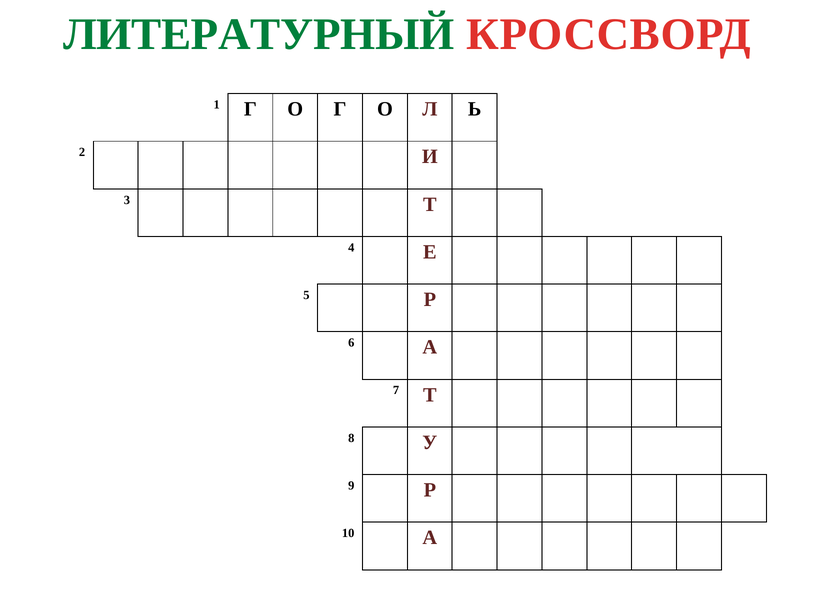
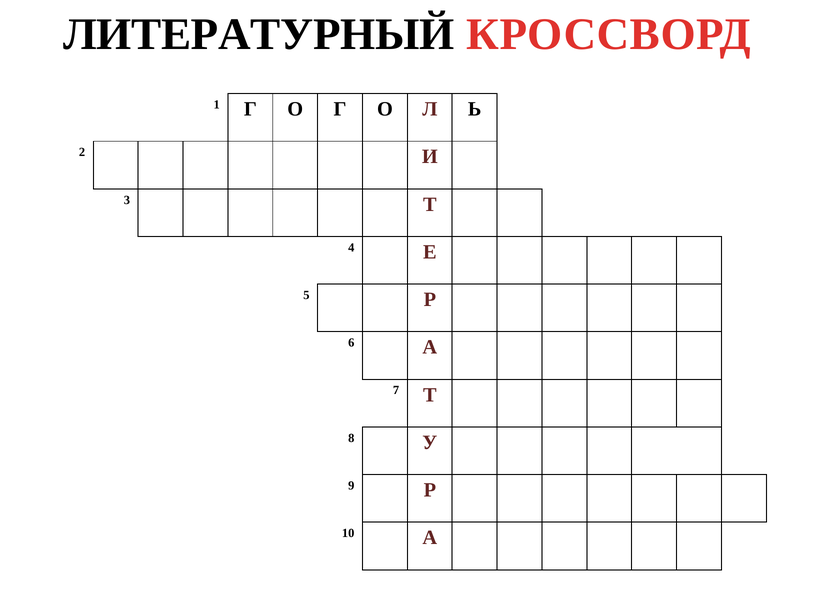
ЛИТЕРАТУРНЫЙ colour: green -> black (259, 34)
